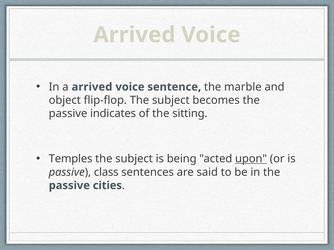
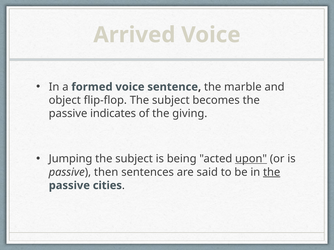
a arrived: arrived -> formed (92, 87)
sitting: sitting -> giving (190, 114)
Temples: Temples -> Jumping (71, 159)
class: class -> then (106, 172)
the underline: none -> present (272, 172)
